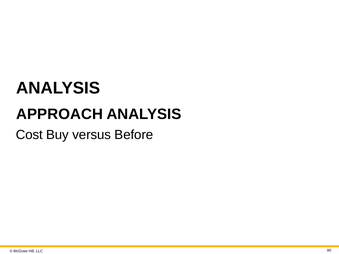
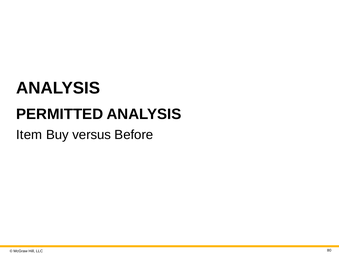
APPROACH: APPROACH -> PERMITTED (60, 114)
Cost: Cost -> Item (29, 135)
